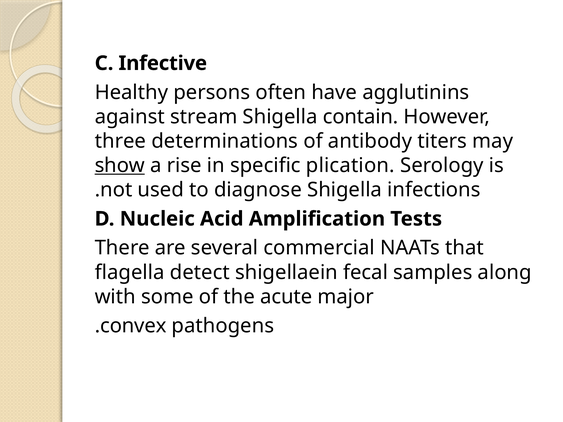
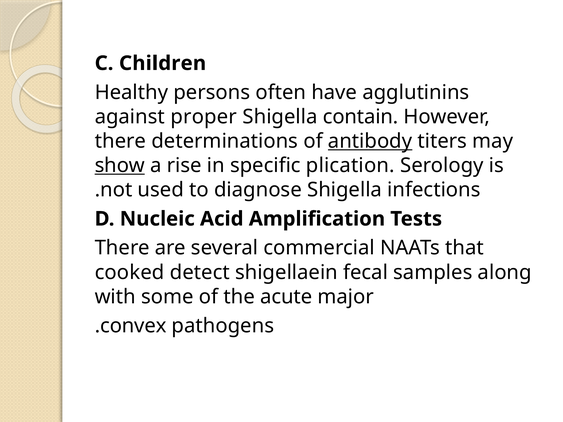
Infective: Infective -> Children (163, 63)
stream: stream -> proper (204, 117)
three: three -> there (120, 141)
antibody underline: none -> present (370, 141)
flagella: flagella -> cooked (130, 272)
